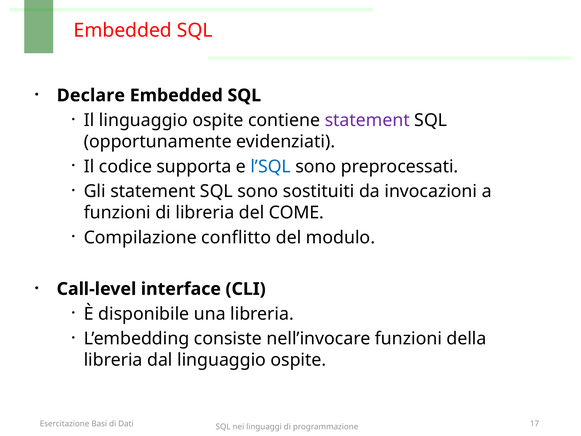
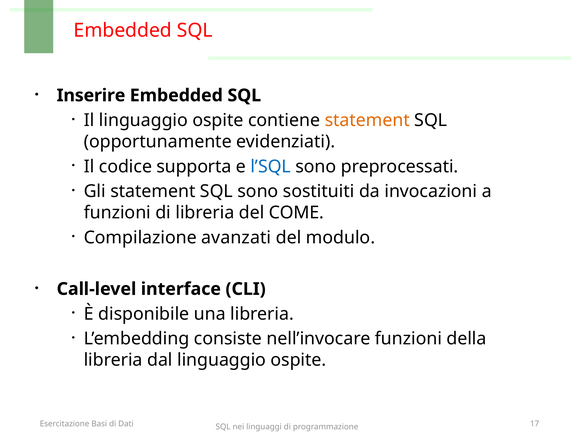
Declare: Declare -> Inserire (91, 95)
statement colour: purple -> orange (367, 120)
conflitto: conflitto -> avanzati (236, 237)
